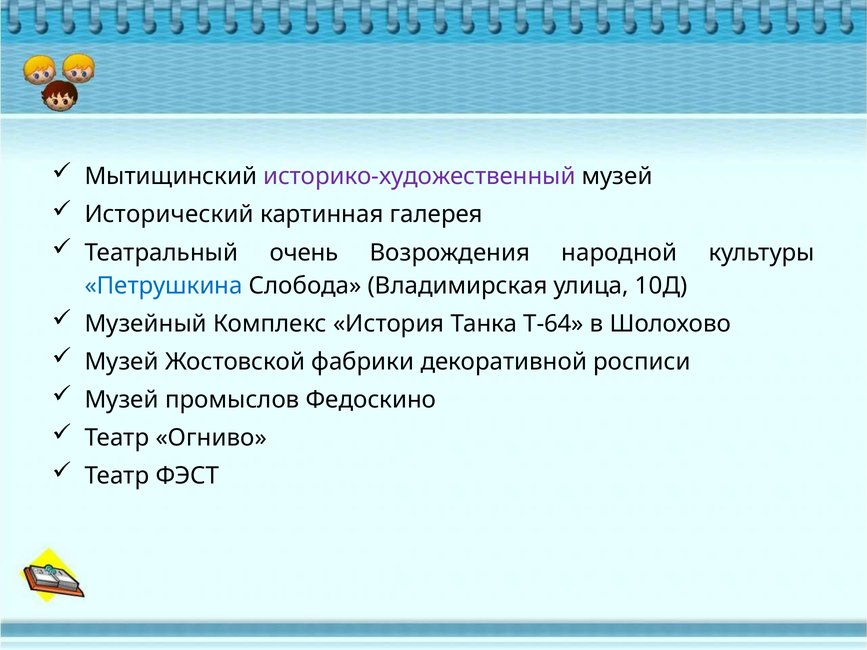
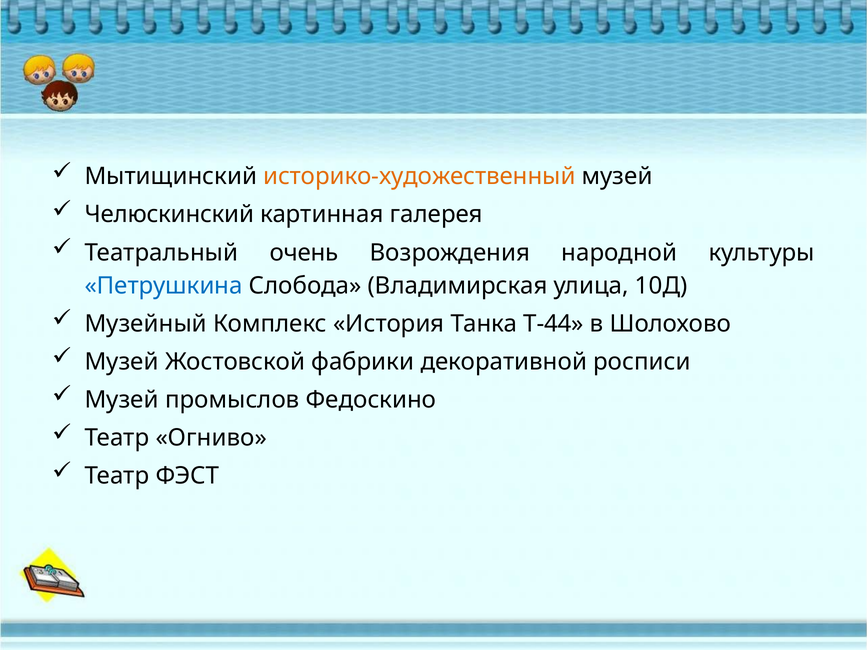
историко-художественный colour: purple -> orange (419, 177)
Исторический: Исторический -> Челюскинский (169, 215)
Т-64: Т-64 -> Т-44 (553, 324)
